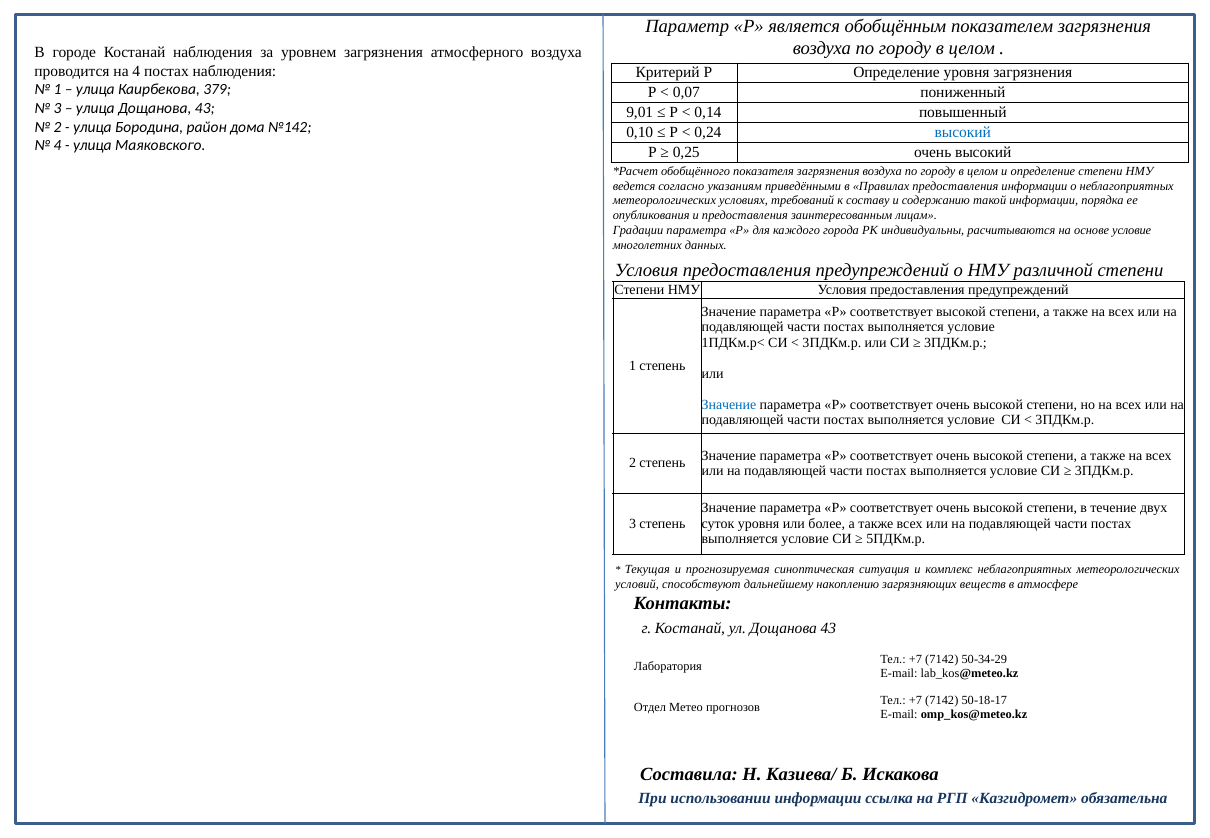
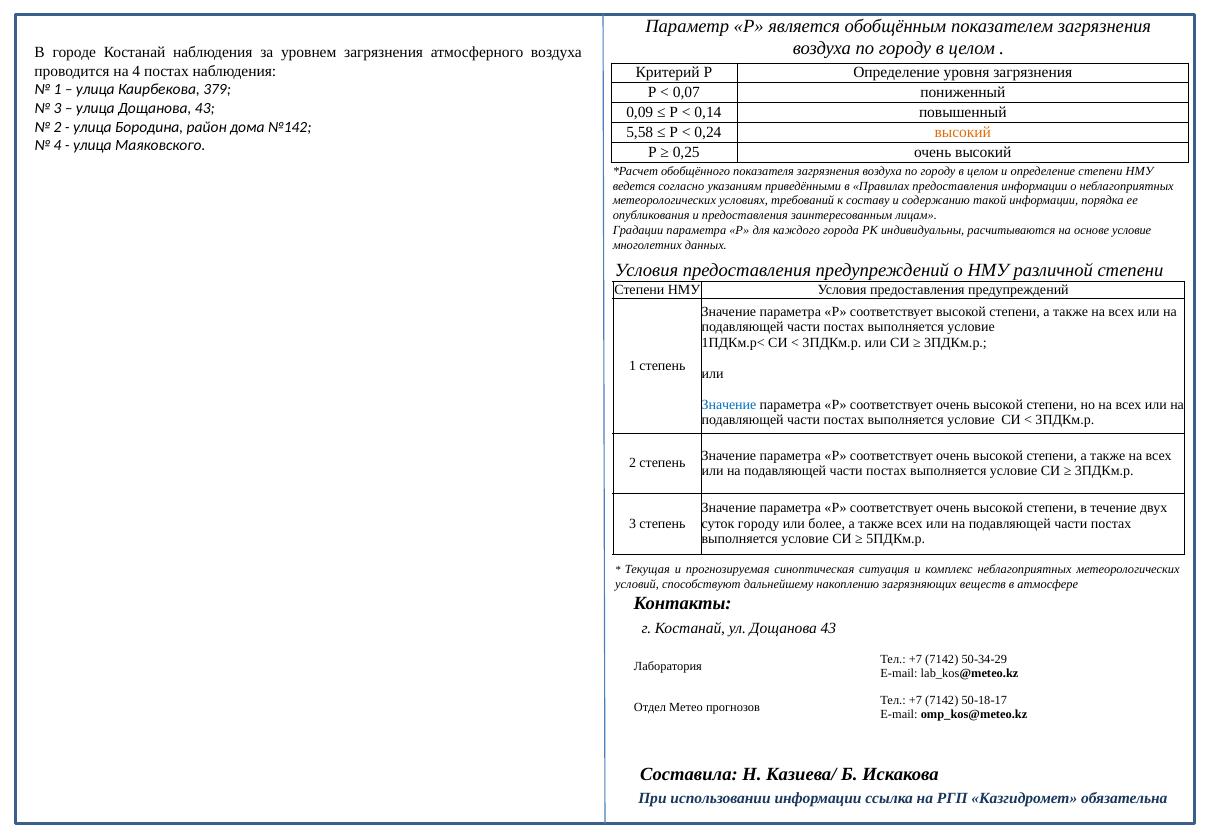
9,01: 9,01 -> 0,09 (640, 113)
0,10: 0,10 -> 5,58 (640, 133)
высокий colour: blue -> orange (963, 133)
суток уровня: уровня -> городу (759, 524)
